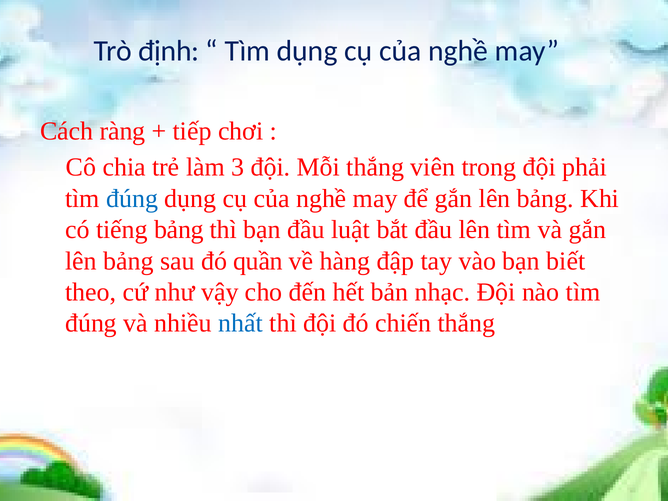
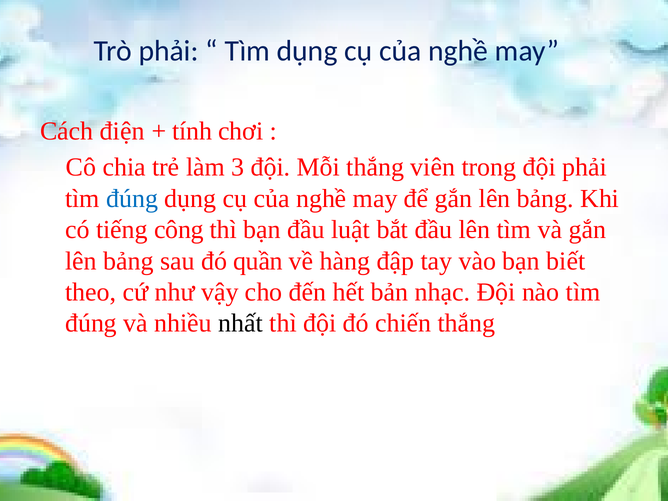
Trò định: định -> phải (169, 51)
ràng: ràng -> điện (122, 131)
tiếp: tiếp -> tính (192, 131)
tiếng bảng: bảng -> công (179, 230)
nhất colour: blue -> black (241, 323)
